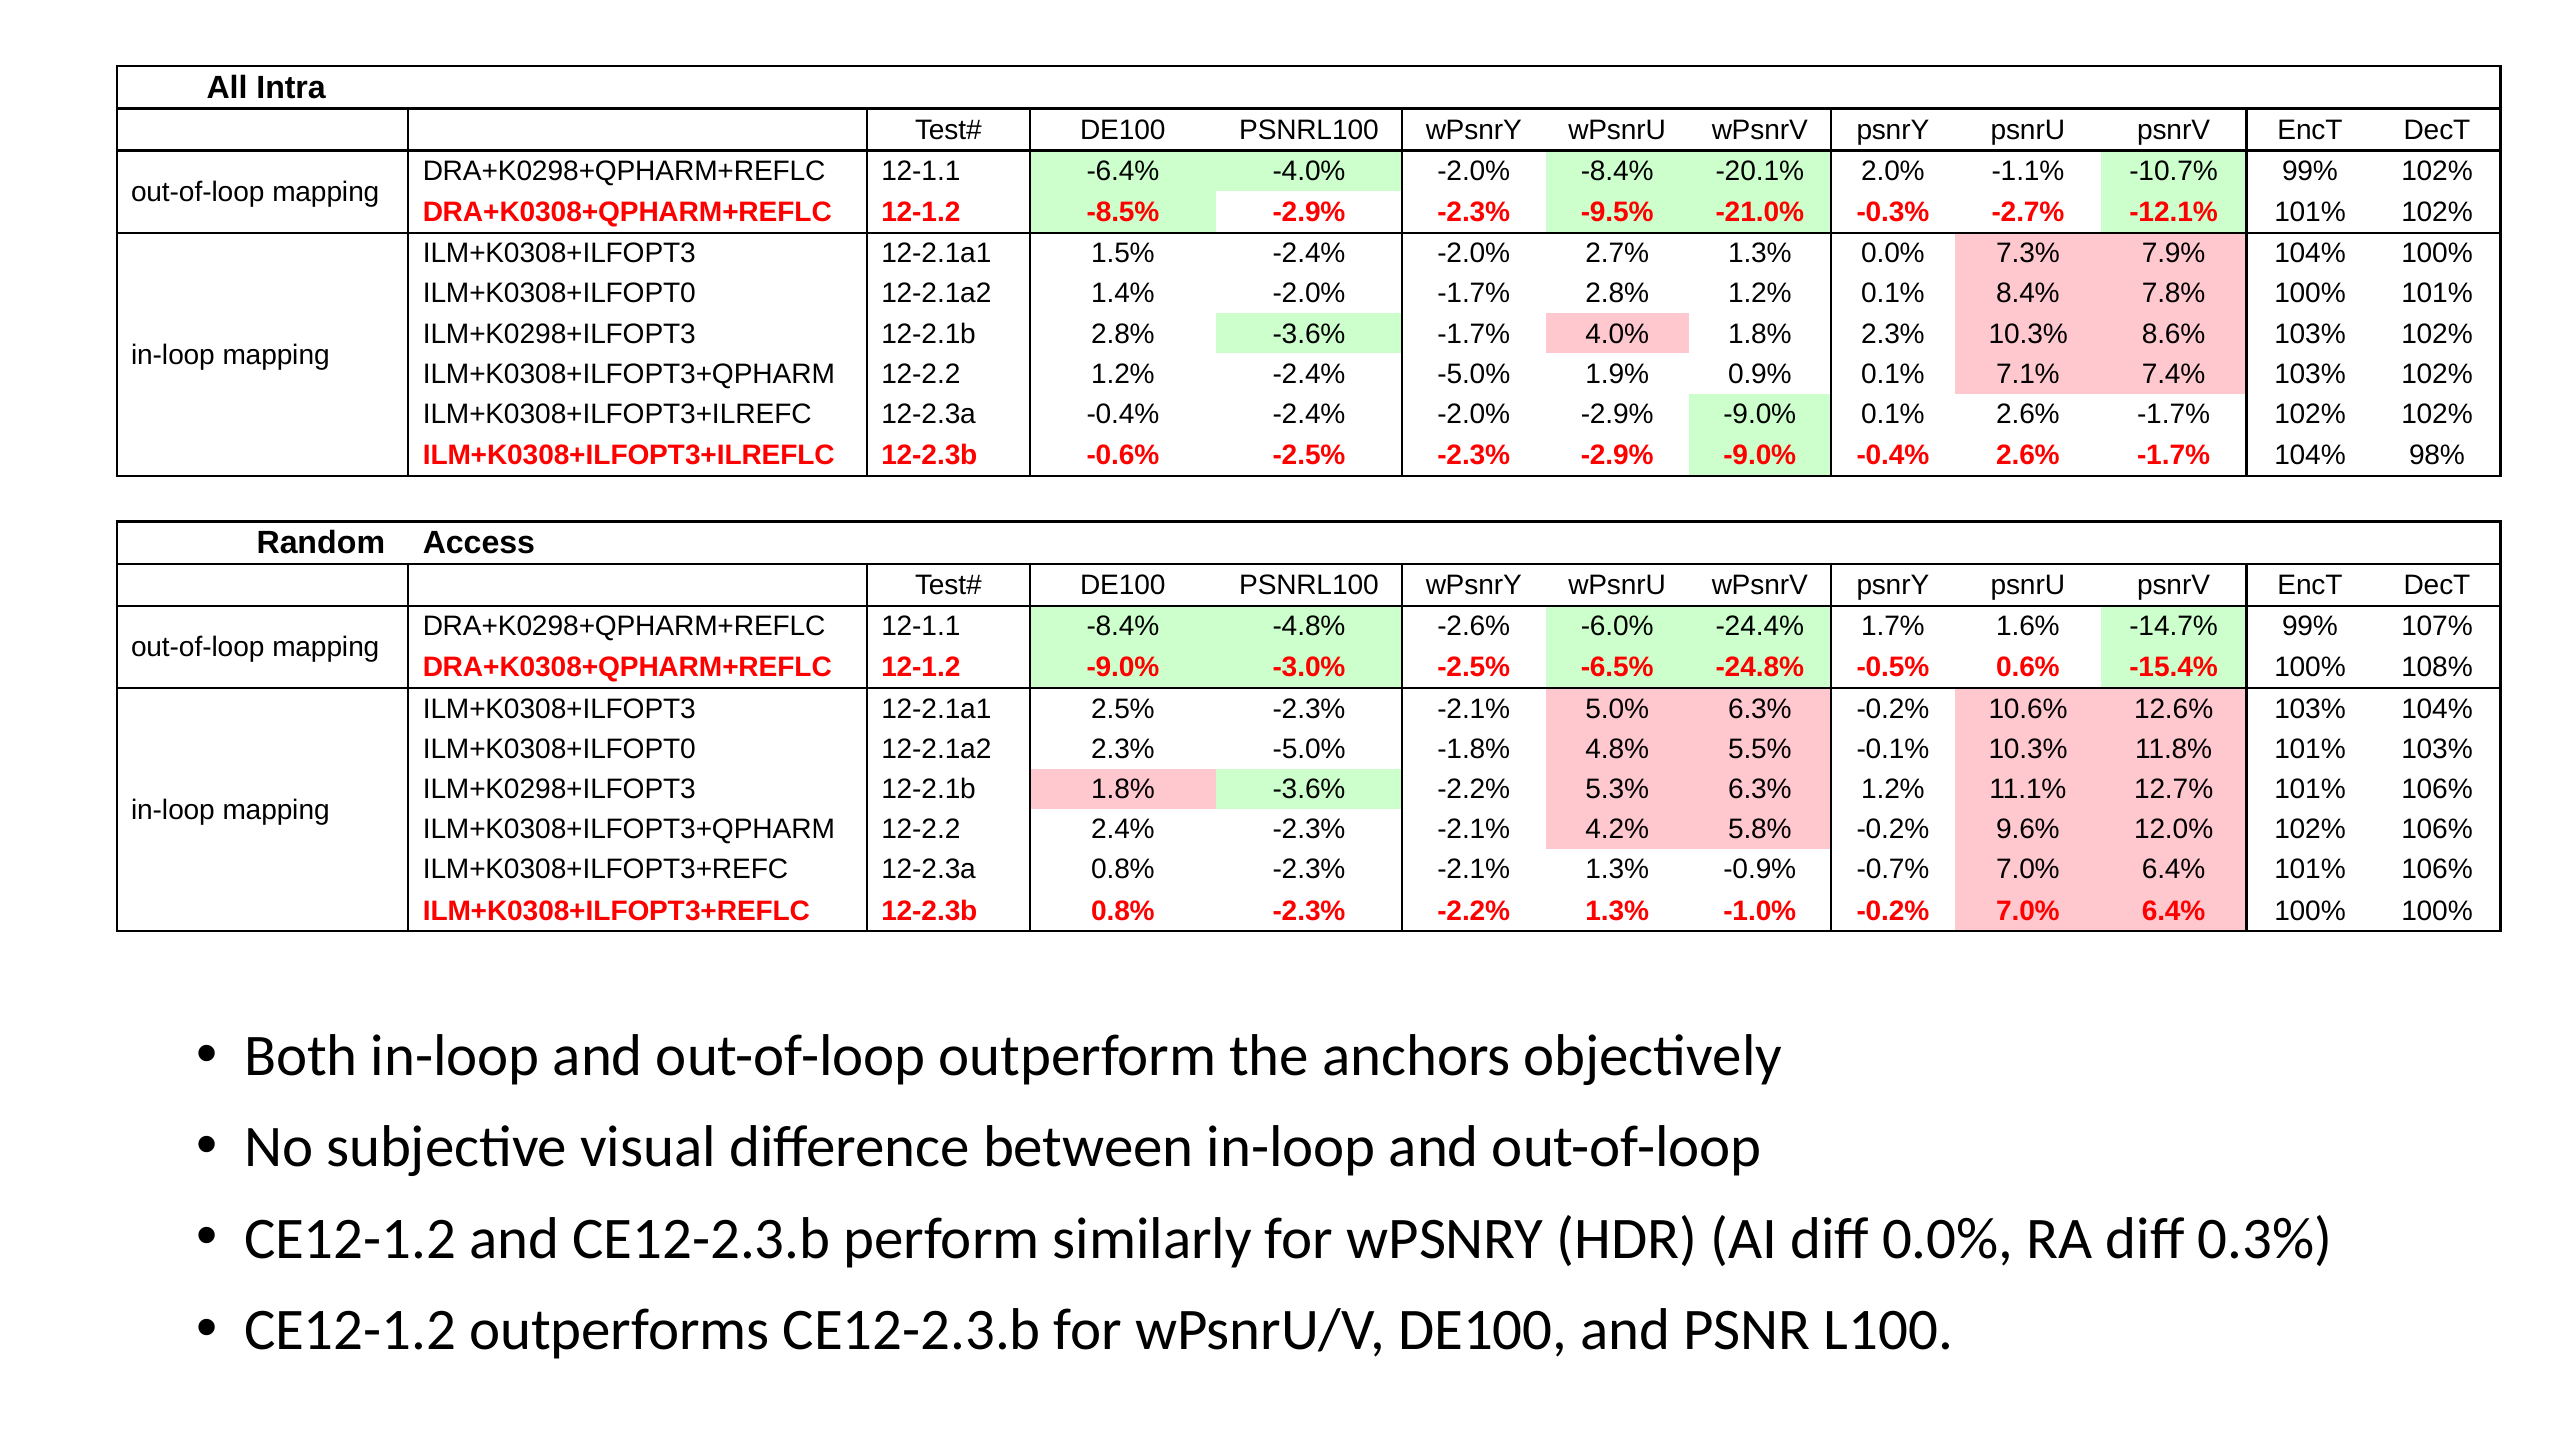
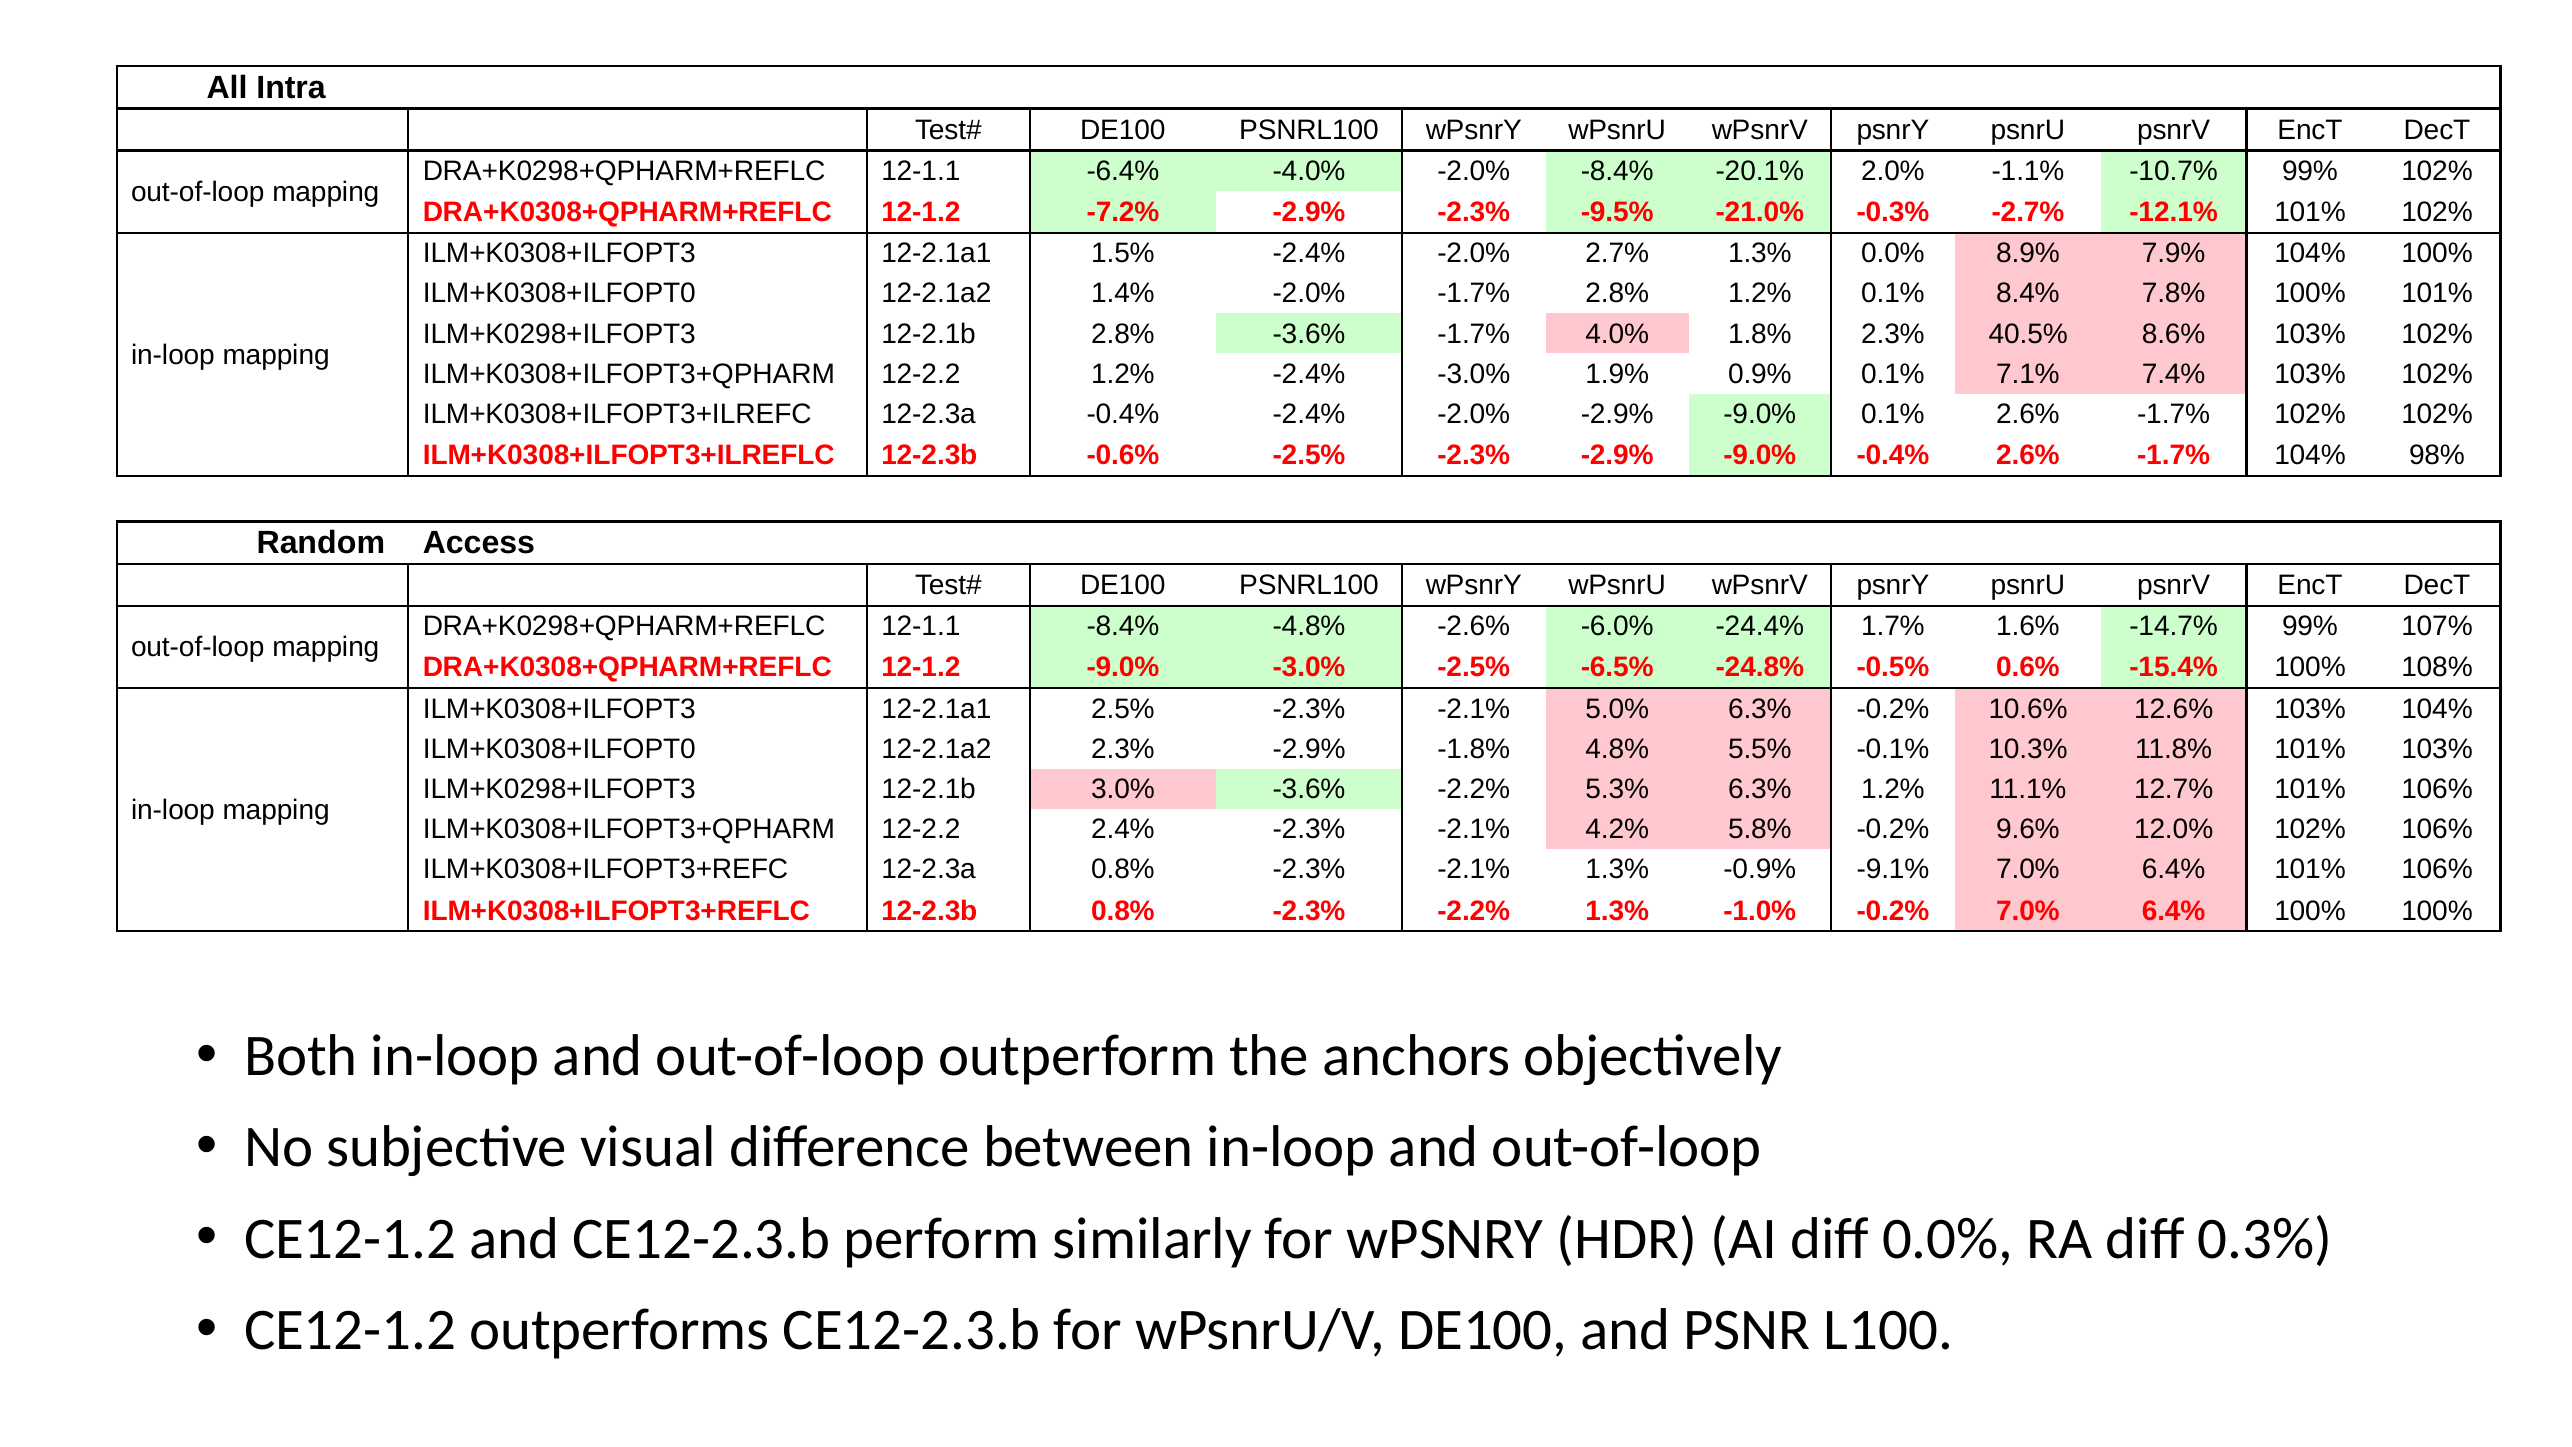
-8.5%: -8.5% -> -7.2% (1123, 212)
7.3%: 7.3% -> 8.9% (2028, 253)
2.3% 10.3%: 10.3% -> 40.5% (2028, 334)
-2.4% -5.0%: -5.0% -> -3.0% (1474, 374)
2.3% -5.0%: -5.0% -> -2.9% (1309, 749)
12-2.1b 1.8%: 1.8% -> 3.0% (1123, 789)
-0.7%: -0.7% -> -9.1% (1893, 869)
